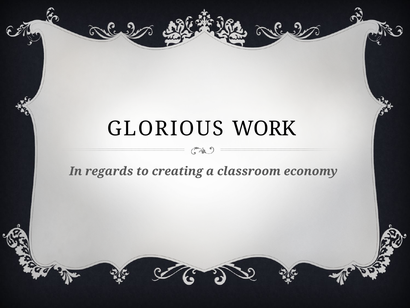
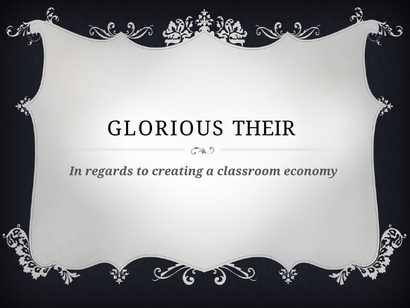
WORK: WORK -> THEIR (264, 129)
